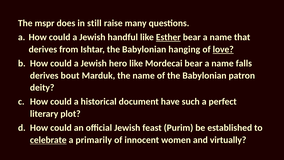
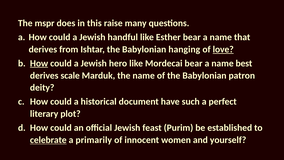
still: still -> this (94, 23)
Esther underline: present -> none (168, 37)
How underline: none -> present (39, 63)
falls: falls -> best (244, 63)
bout: bout -> scale (70, 75)
virtually: virtually -> yourself (228, 140)
